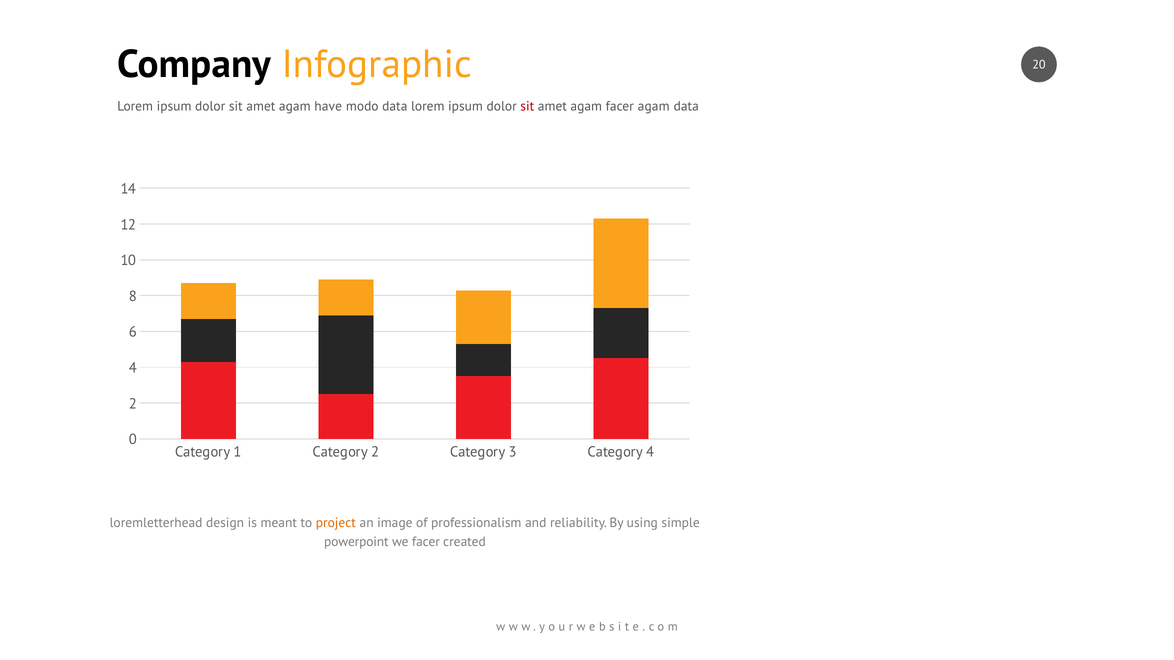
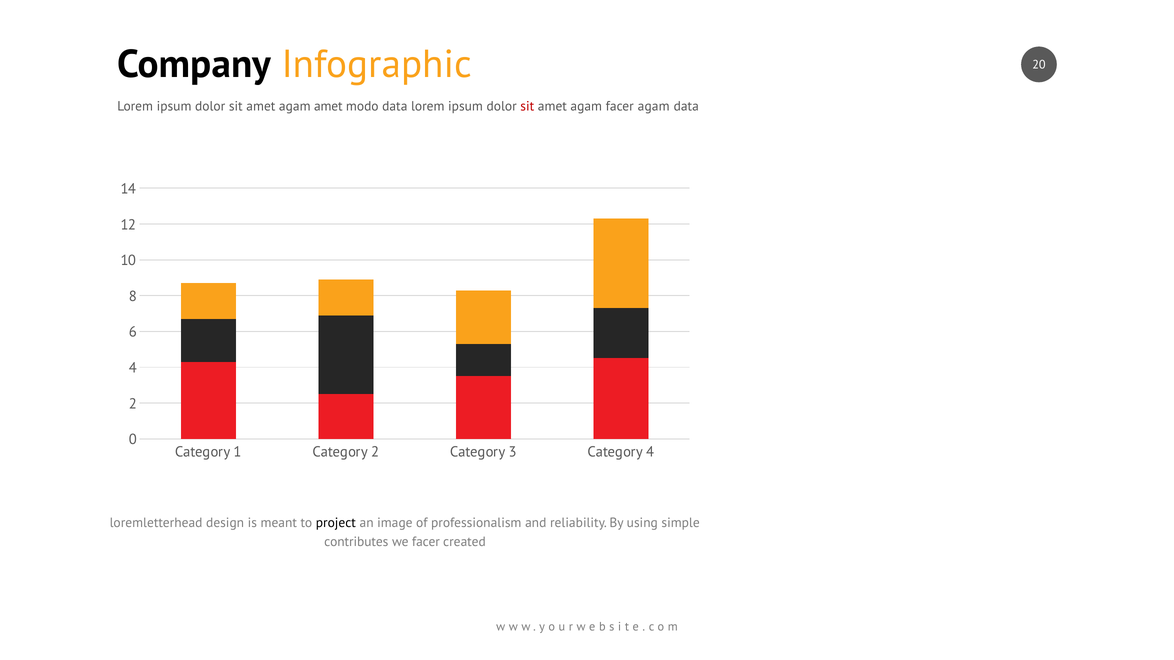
agam have: have -> amet (328, 106)
project colour: orange -> black (336, 523)
powerpoint: powerpoint -> contributes (356, 542)
